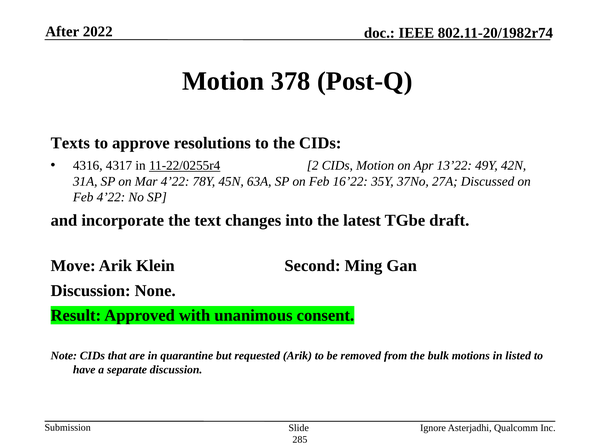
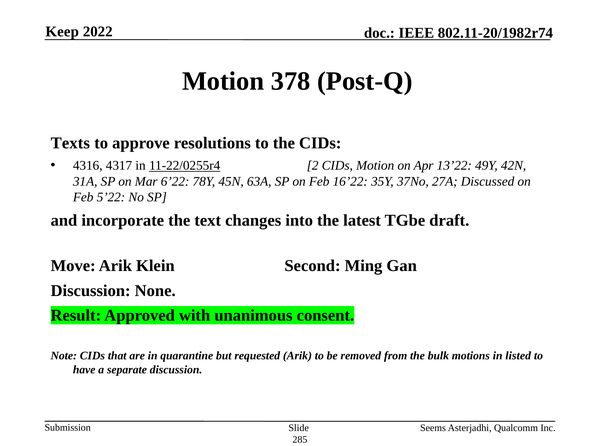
After: After -> Keep (62, 32)
Mar 4’22: 4’22 -> 6’22 (175, 181)
Feb 4’22: 4’22 -> 5’22 (111, 197)
Ignore: Ignore -> Seems (433, 428)
